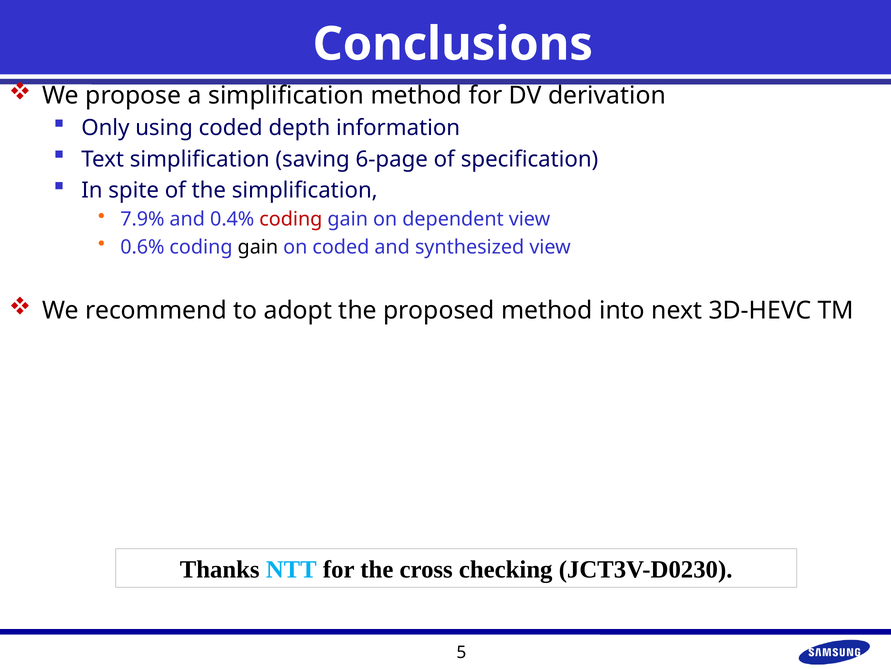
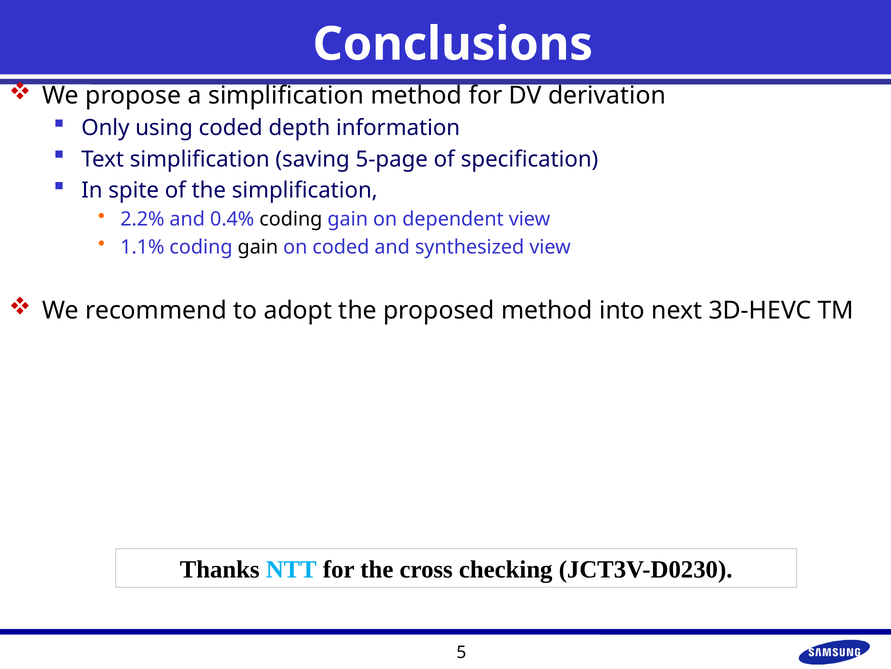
6-page: 6-page -> 5-page (392, 159)
7.9%: 7.9% -> 2.2% (142, 219)
coding colour: red -> black (291, 219)
0.6%: 0.6% -> 1.1% (142, 247)
